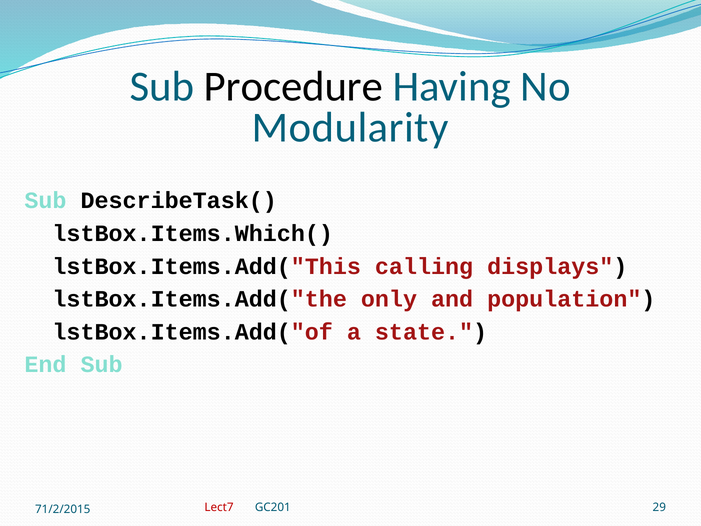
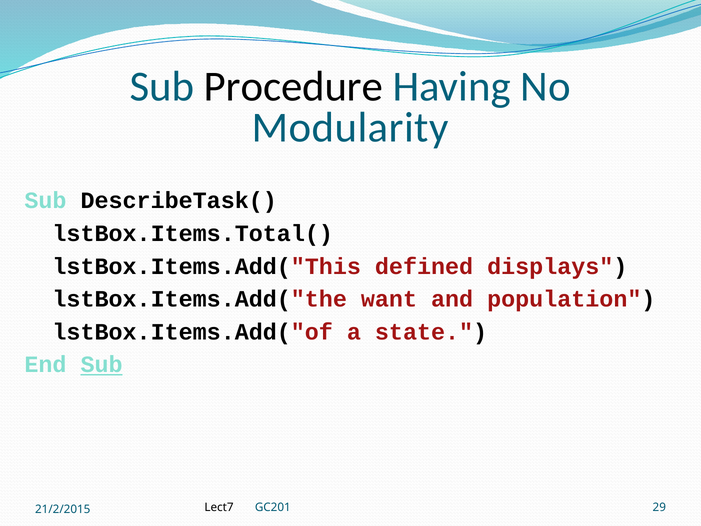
lstBox.Items.Which(: lstBox.Items.Which( -> lstBox.Items.Total( (193, 234)
calling: calling -> defined (424, 266)
only: only -> want (389, 299)
Sub underline: none -> present (102, 364)
Lect7 colour: red -> black (219, 507)
71/2/2015: 71/2/2015 -> 21/2/2015 (63, 509)
